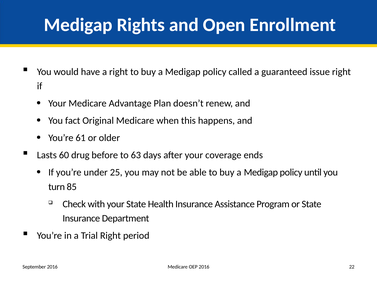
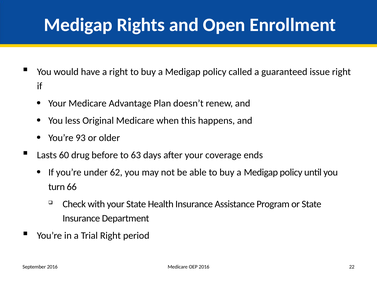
fact: fact -> less (73, 121)
61: 61 -> 93 (81, 138)
25: 25 -> 62 (116, 172)
85: 85 -> 66 (72, 187)
